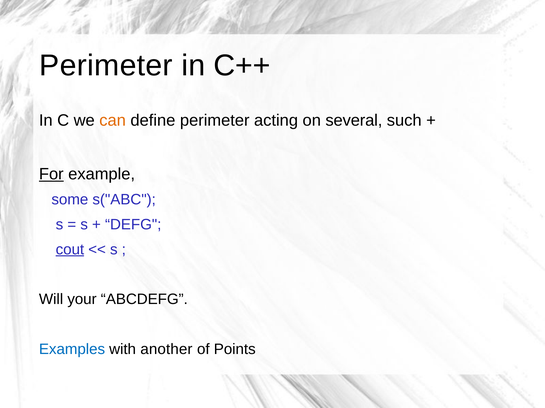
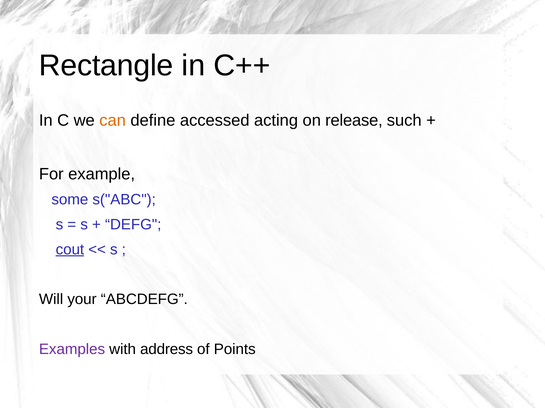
Perimeter: Perimeter -> Rectangle (106, 66)
define perimeter: perimeter -> accessed (215, 121)
several: several -> release (354, 121)
For underline: present -> none (51, 174)
Examples colour: blue -> purple (72, 350)
another: another -> address (167, 350)
